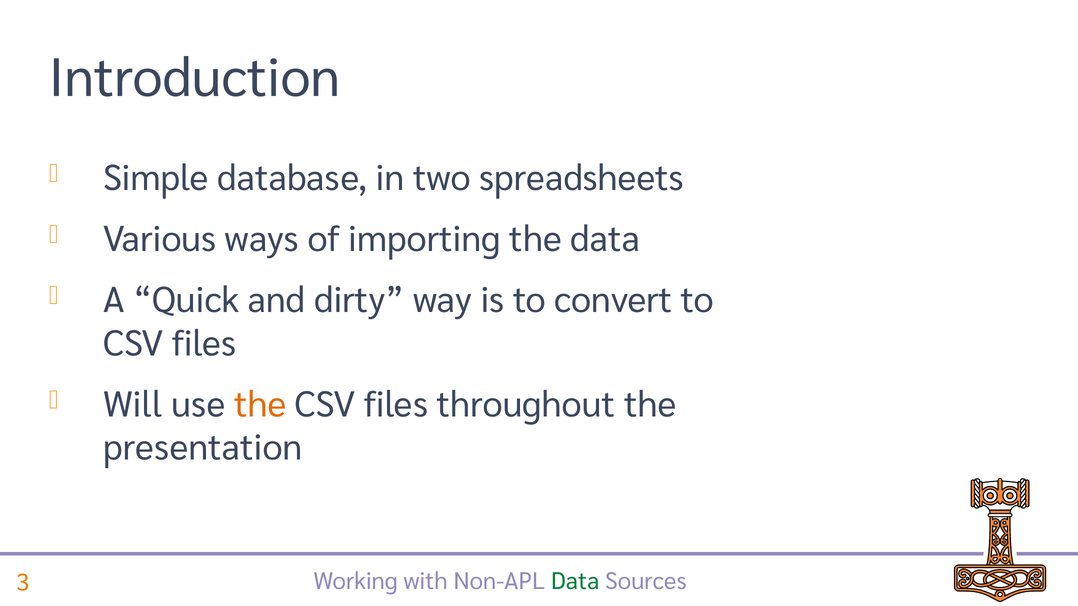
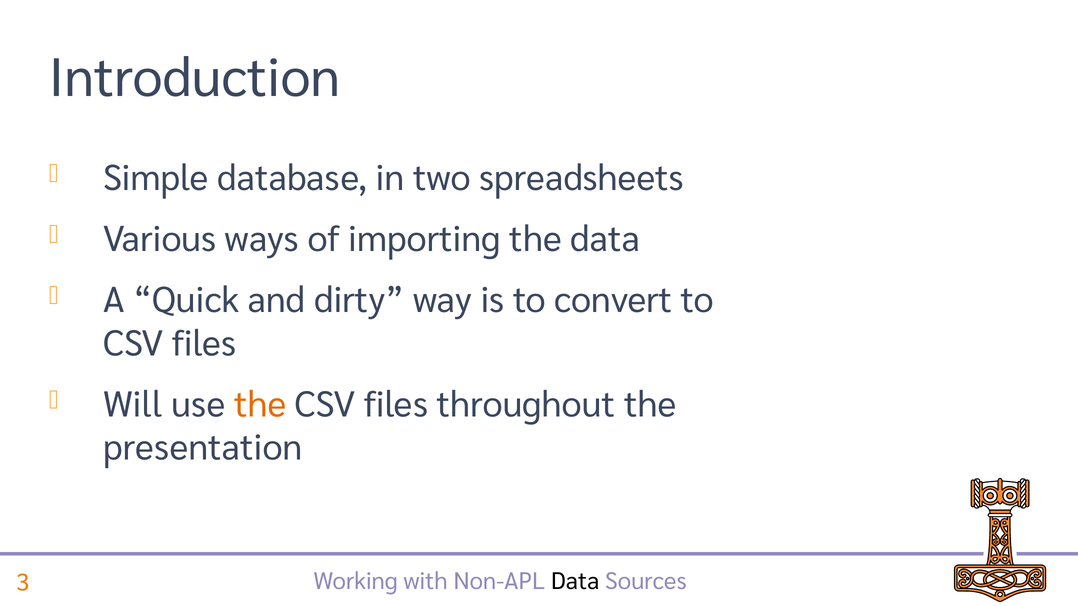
Data colour: green -> black (575, 582)
